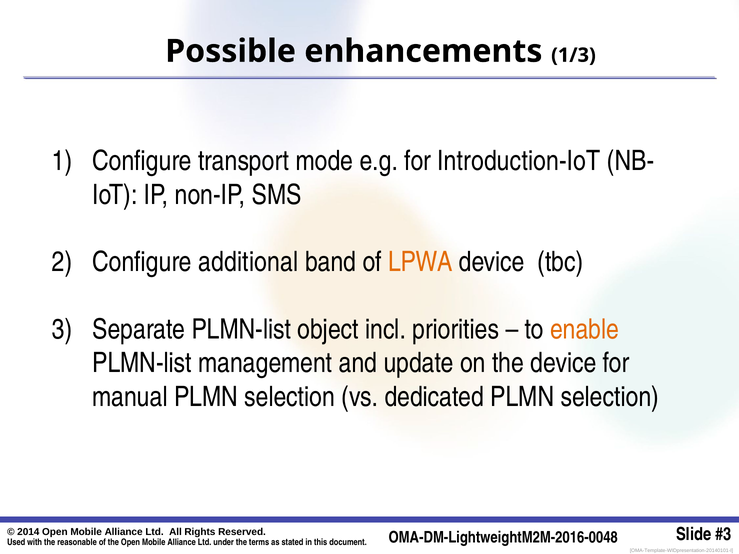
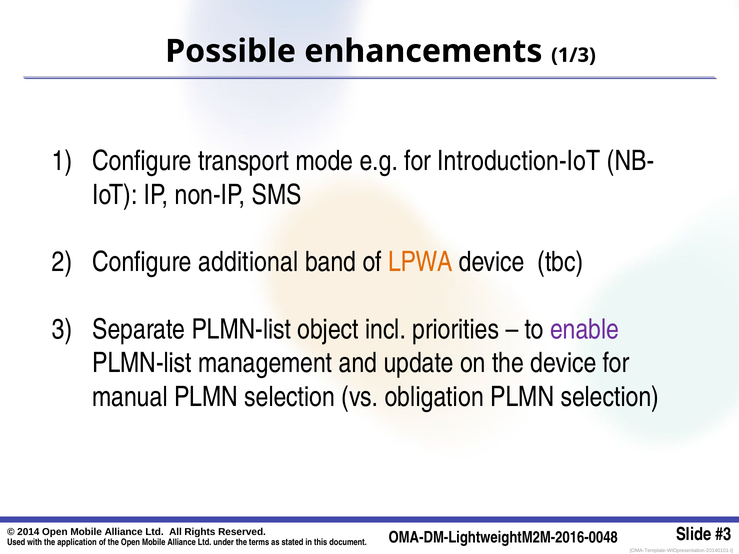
enable colour: orange -> purple (585, 330)
dedicated: dedicated -> obligation (434, 397)
reasonable: reasonable -> application (77, 543)
